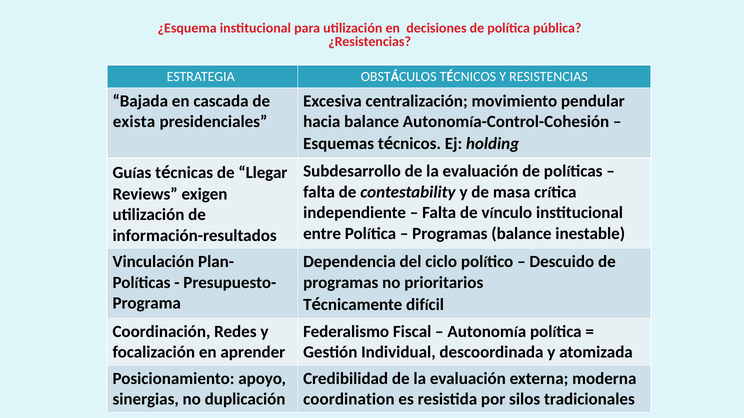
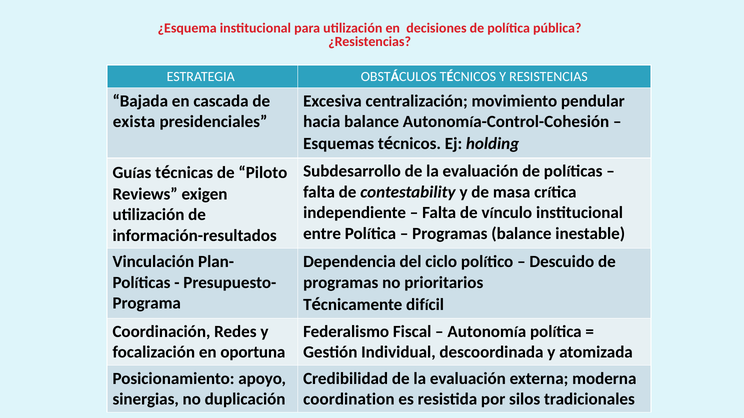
Llegar: Llegar -> Piloto (263, 173)
aprender: aprender -> oportuna (253, 353)
